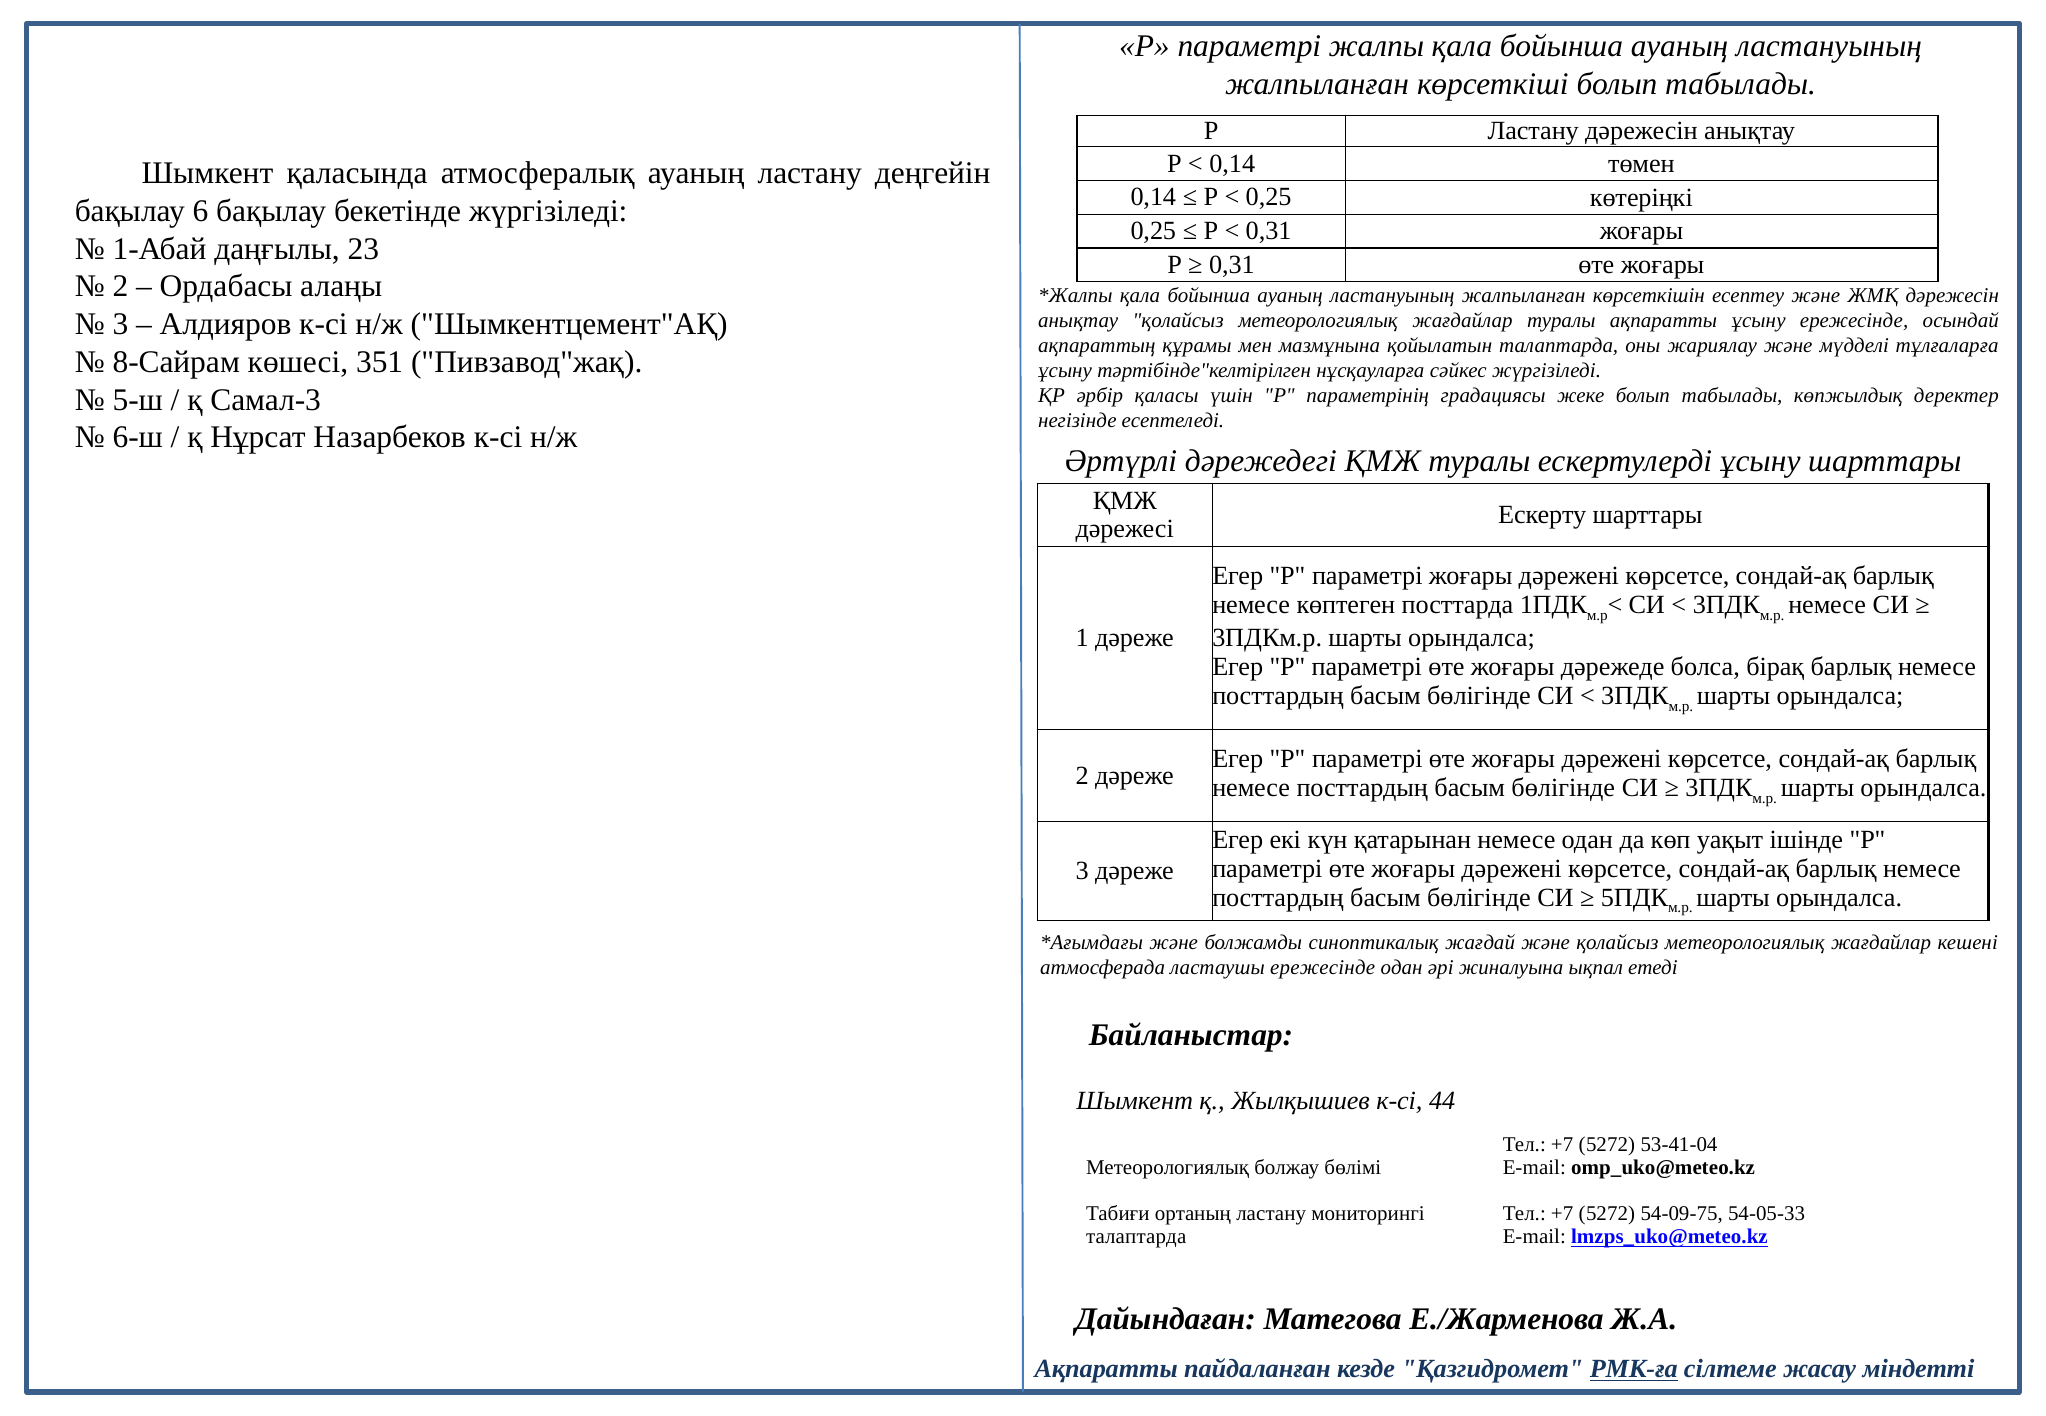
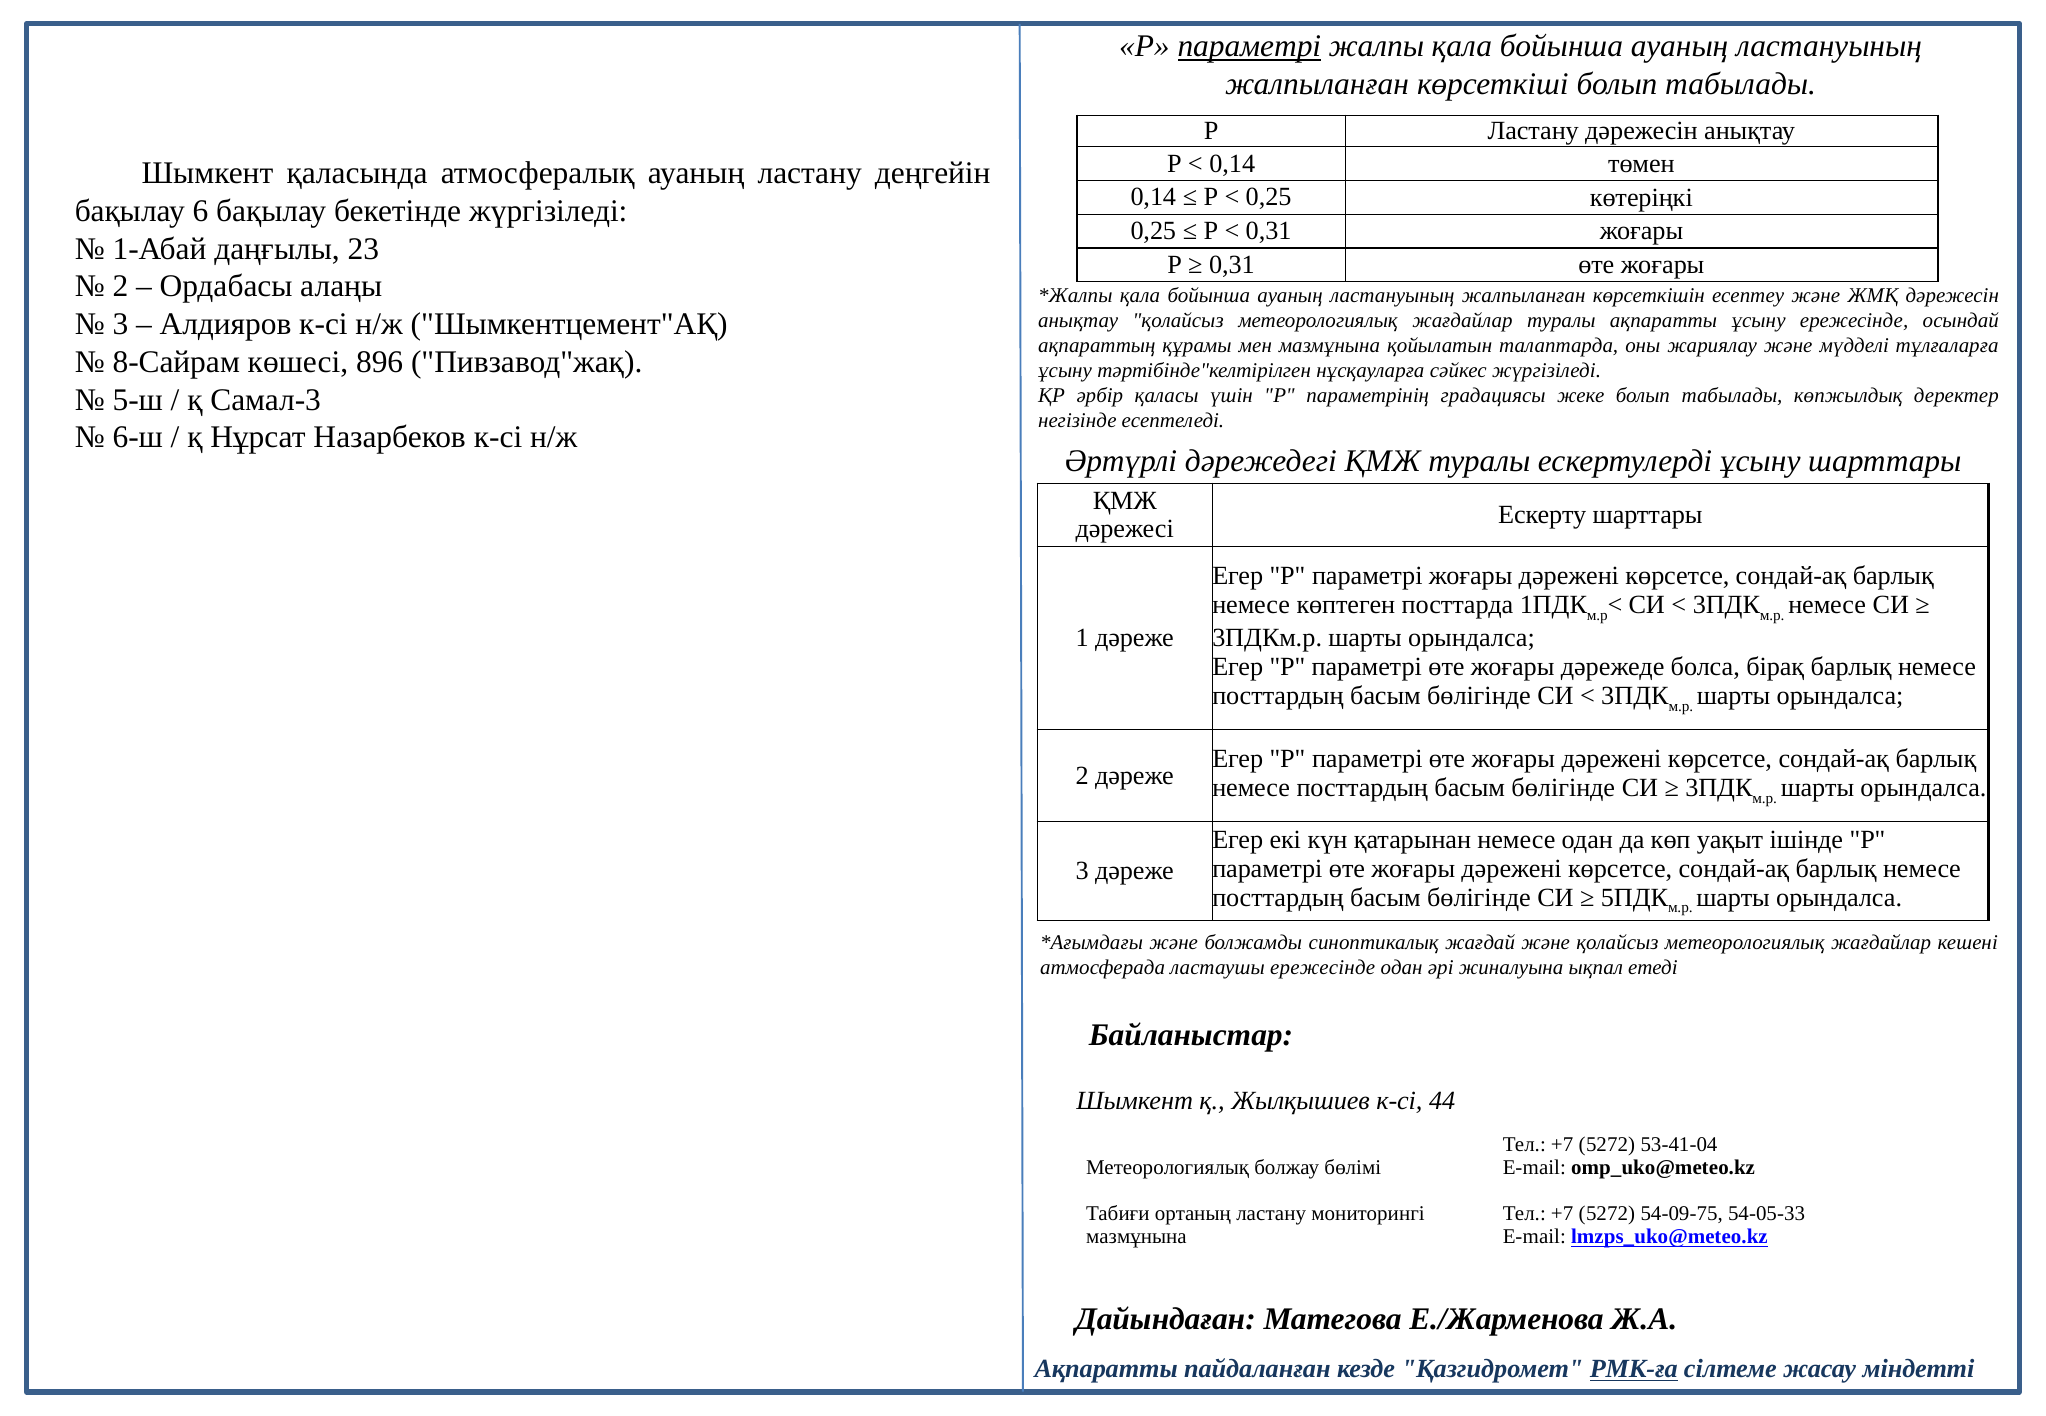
параметрі underline: none -> present (1249, 46)
351: 351 -> 896 (380, 362)
талаптарда: талаптарда -> мазмұнына (1136, 1237)
